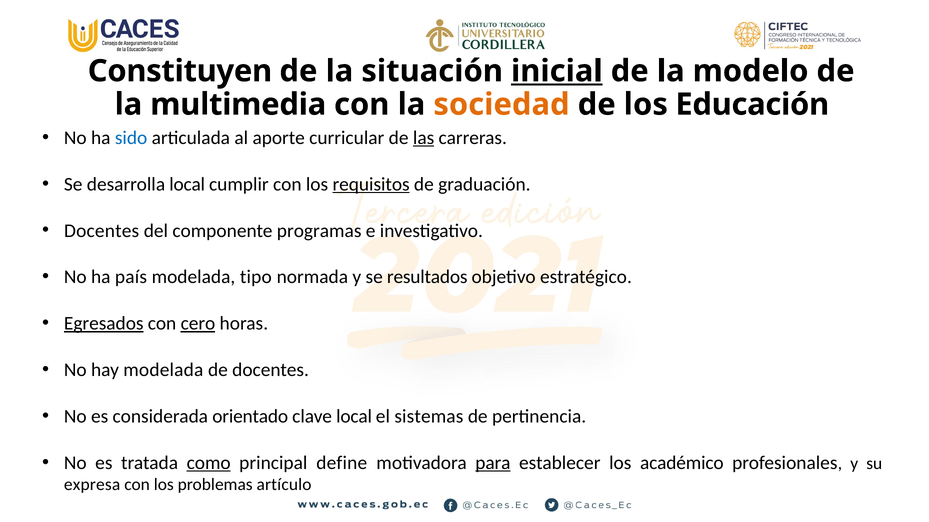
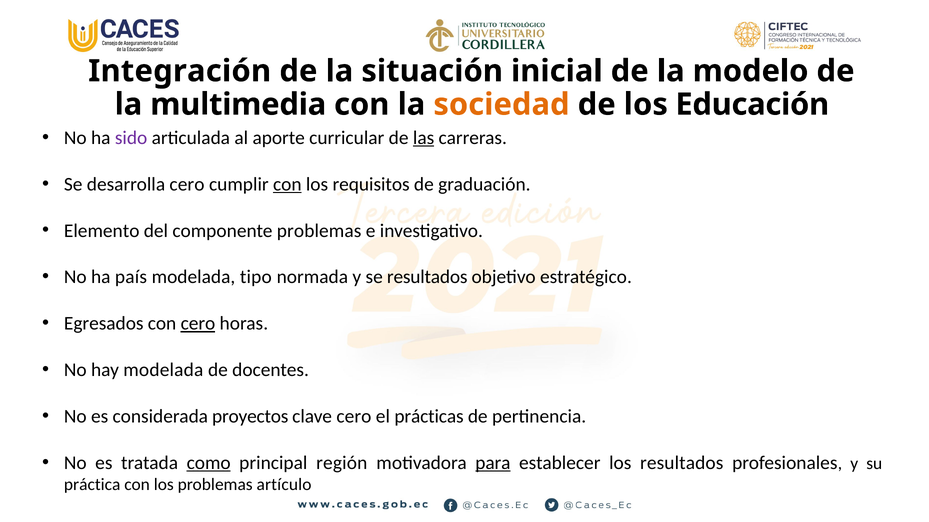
Constituyen: Constituyen -> Integración (180, 71)
inicial underline: present -> none (557, 71)
sido colour: blue -> purple (131, 138)
desarrolla local: local -> cero (187, 184)
con underline: none -> present (287, 184)
requisitos underline: present -> none (371, 184)
Docentes: Docentes -> Elemento (102, 231)
componente programas: programas -> problemas (319, 231)
Egresados underline: present -> none (104, 324)
orientado: orientado -> proyectos (250, 417)
clave local: local -> cero (354, 417)
sistemas: sistemas -> prácticas (429, 417)
define: define -> región (342, 463)
los académico: académico -> resultados (682, 463)
expresa: expresa -> práctica (92, 485)
